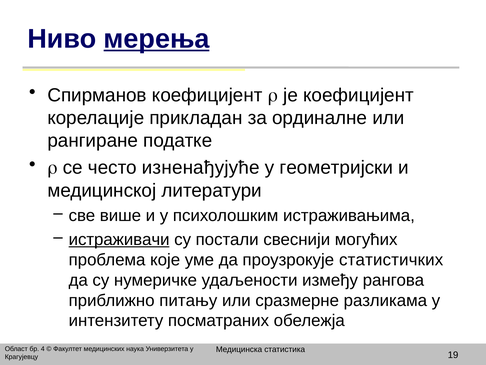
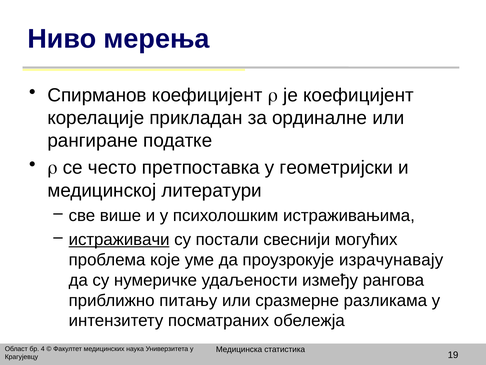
мерења underline: present -> none (157, 39)
изненађујуће: изненађујуће -> претпоставка (201, 167)
статистичких: статистичких -> израчунавају (391, 260)
